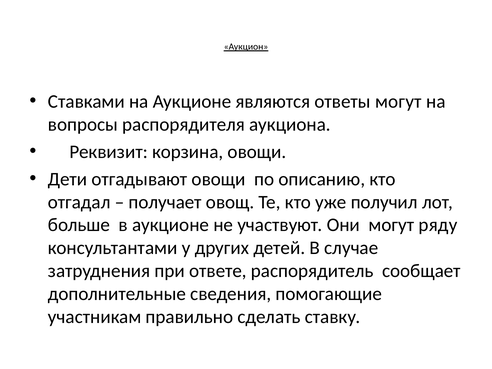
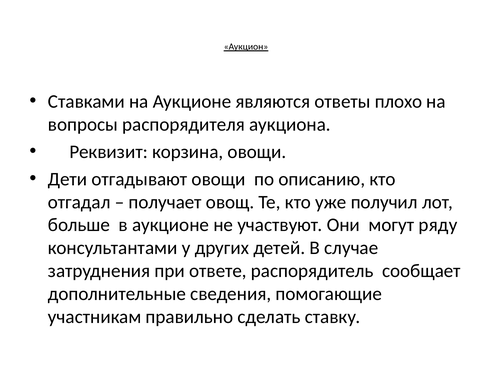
ответы могут: могут -> плохо (399, 101)
